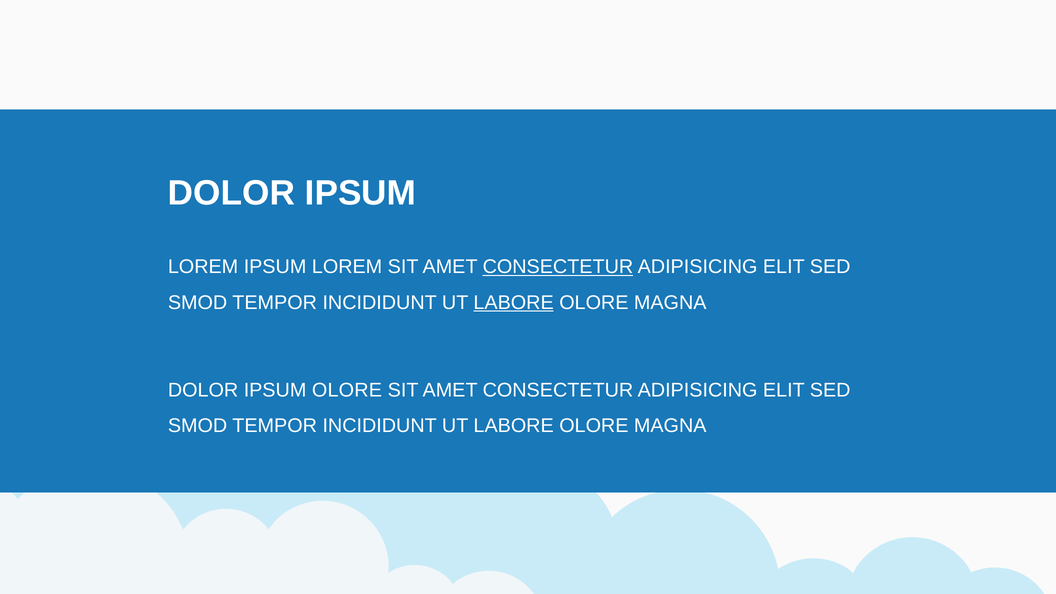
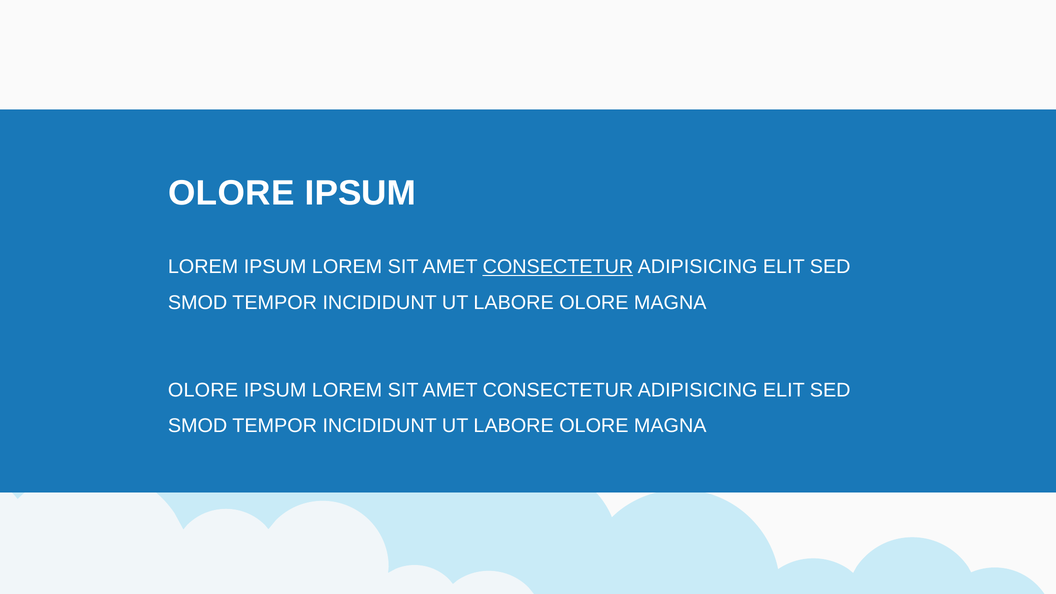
DOLOR: DOLOR -> OLORE (231, 193)
LABORE underline: present -> none (514, 302)
DOLOR: DOLOR -> OLORE (203, 390)
OLORE: OLORE -> LOREM (347, 390)
